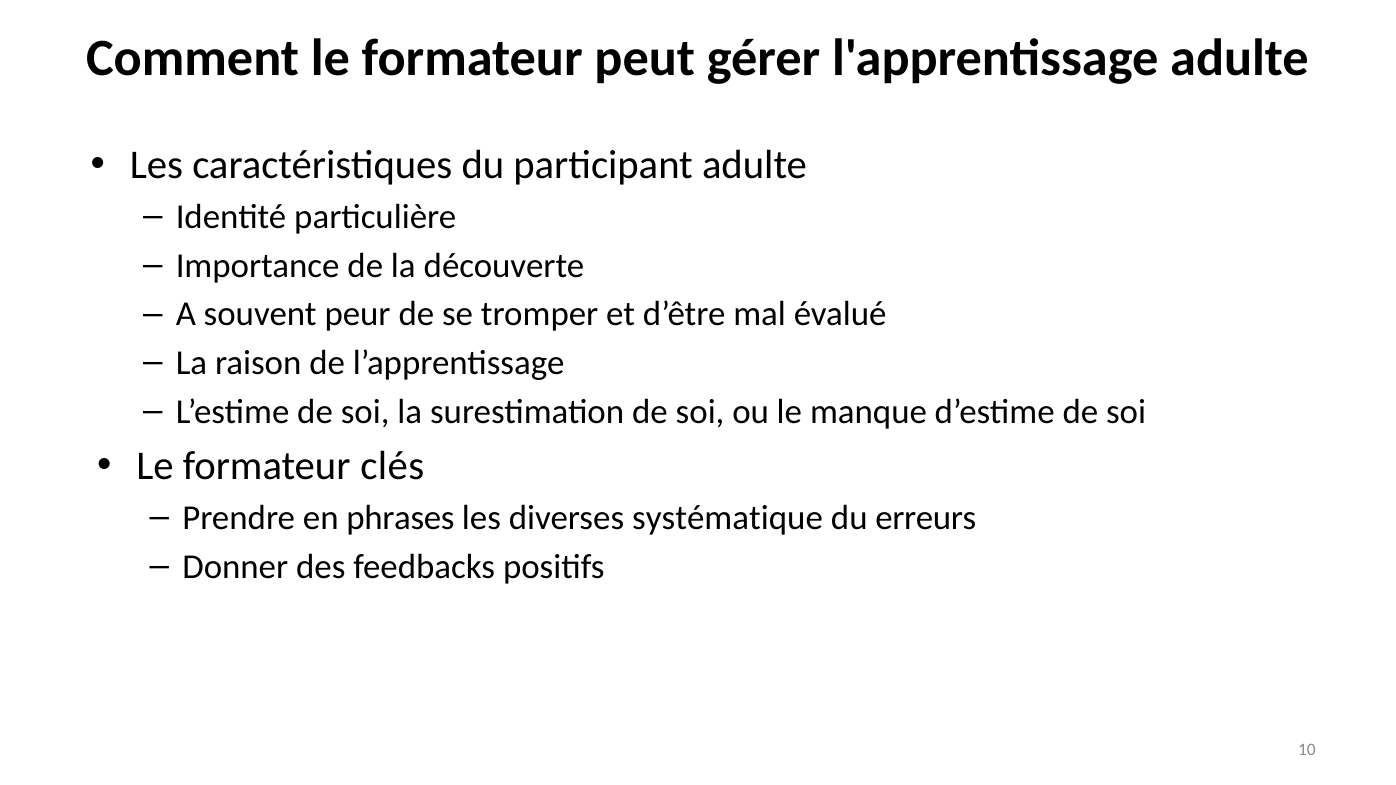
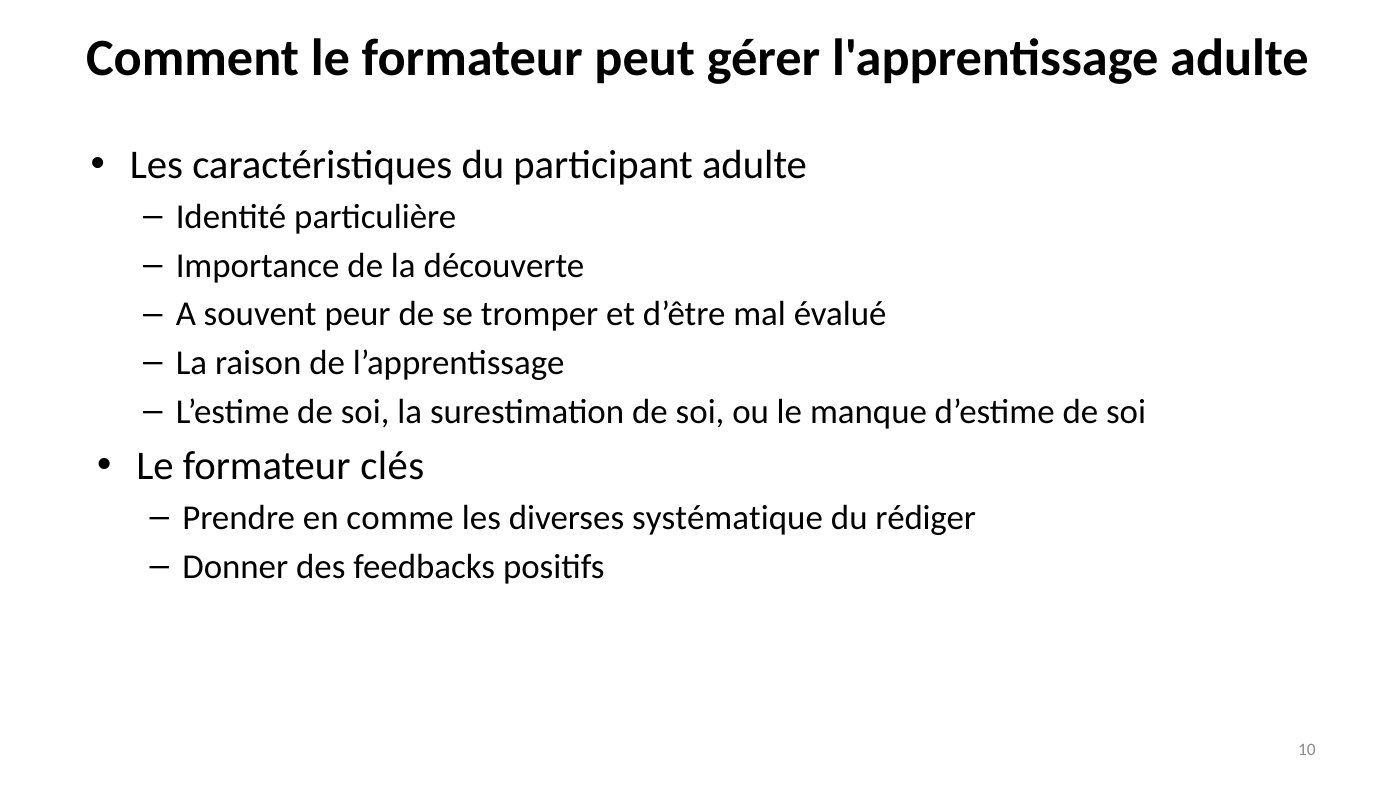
phrases: phrases -> comme (400, 518)
erreurs: erreurs -> rédiger (926, 518)
